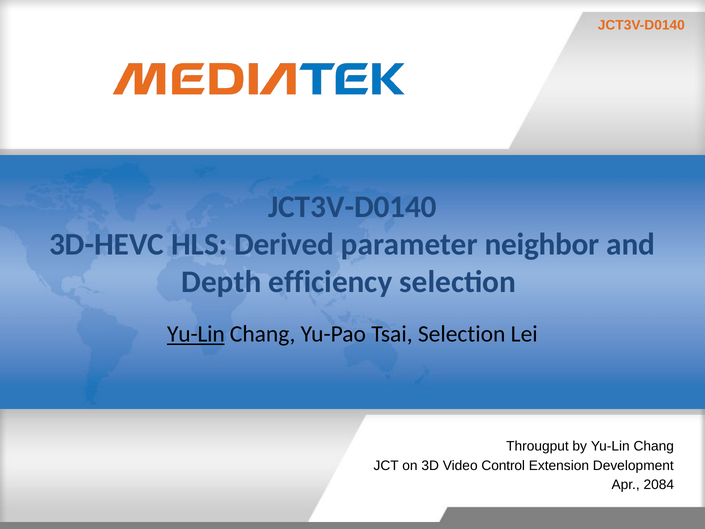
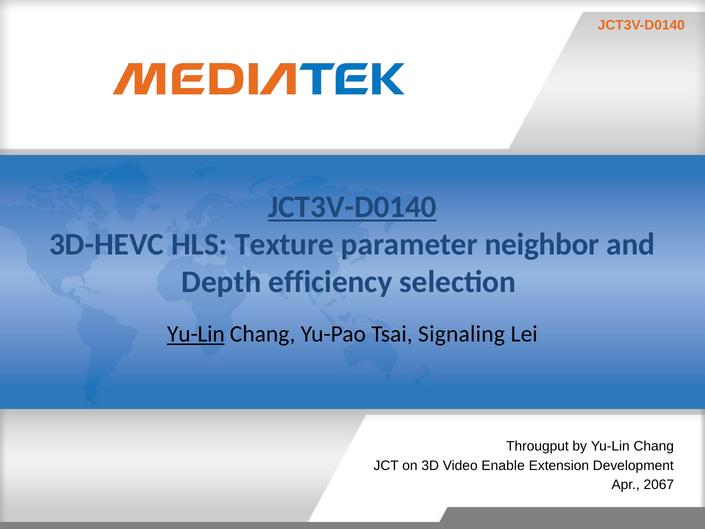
JCT3V-D0140 underline: none -> present (352, 207)
Derived: Derived -> Texture (284, 244)
Tsai Selection: Selection -> Signaling (462, 334)
Control: Control -> Enable (503, 465)
2084: 2084 -> 2067 (659, 484)
